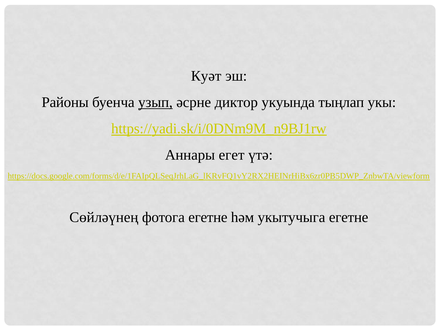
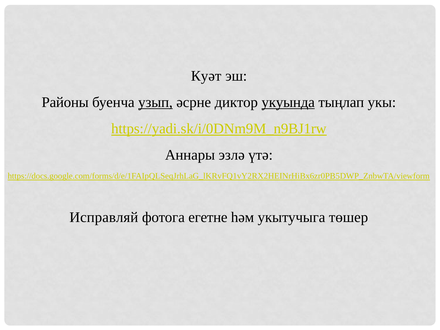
укуында underline: none -> present (288, 102)
егет: егет -> эзлә (232, 155)
Сөйләүнең: Сөйләүнең -> Исправляй (104, 217)
укытучыга егетне: егетне -> төшер (349, 217)
